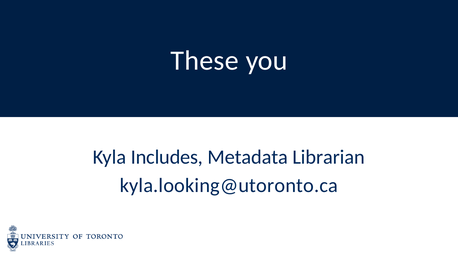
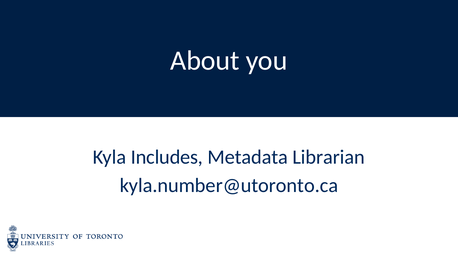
These: These -> About (205, 61)
kyla.looking@utoronto.ca: kyla.looking@utoronto.ca -> kyla.number@utoronto.ca (229, 186)
